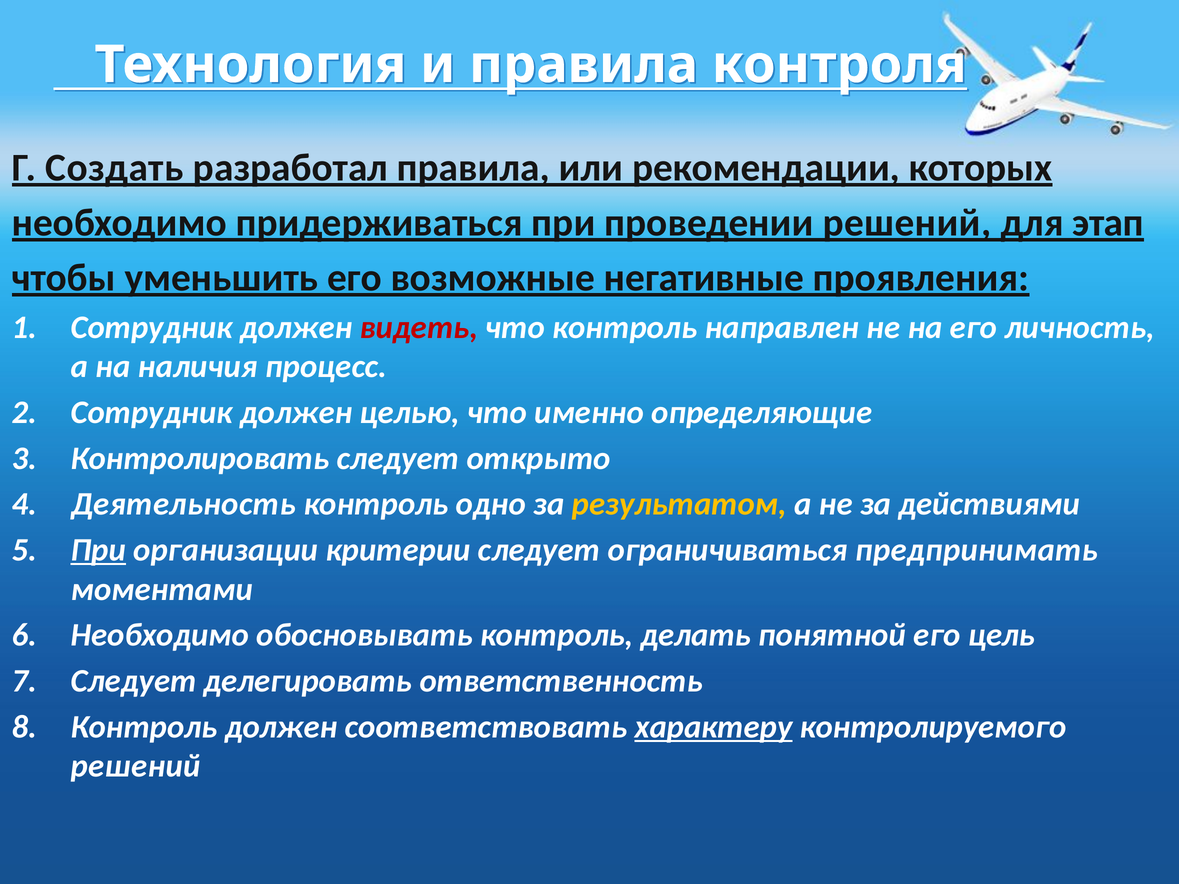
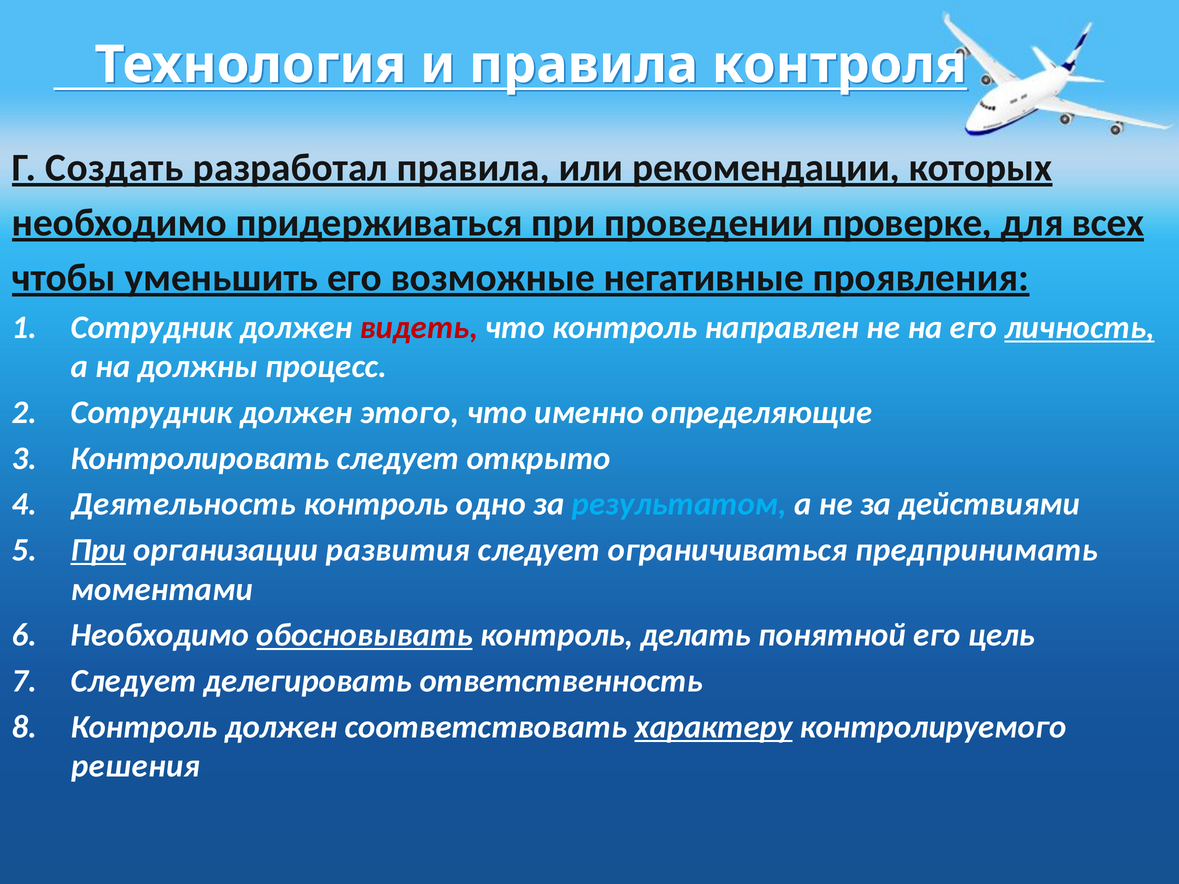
проведении решений: решений -> проверке (907, 223)
этап: этап -> всех (1108, 223)
личность underline: none -> present (1080, 327)
наличия: наличия -> должны (198, 367)
целью: целью -> этого (410, 412)
результатом colour: yellow -> light blue (679, 504)
критерии: критерии -> развития (398, 550)
обосновывать underline: none -> present (365, 635)
решений: решений -> решения (136, 766)
